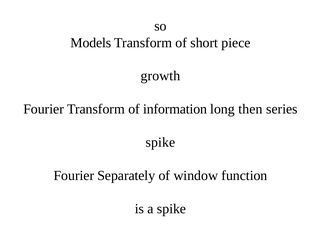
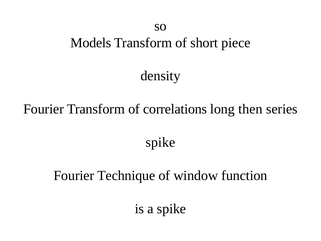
growth: growth -> density (161, 76)
information: information -> correlations (175, 109)
Separately: Separately -> Technique (126, 175)
